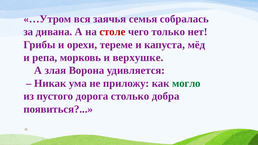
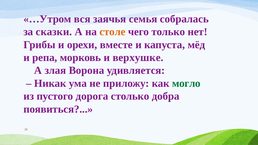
дивана: дивана -> сказки (54, 32)
столе colour: red -> orange (112, 32)
тереме: тереме -> вместе (116, 45)
